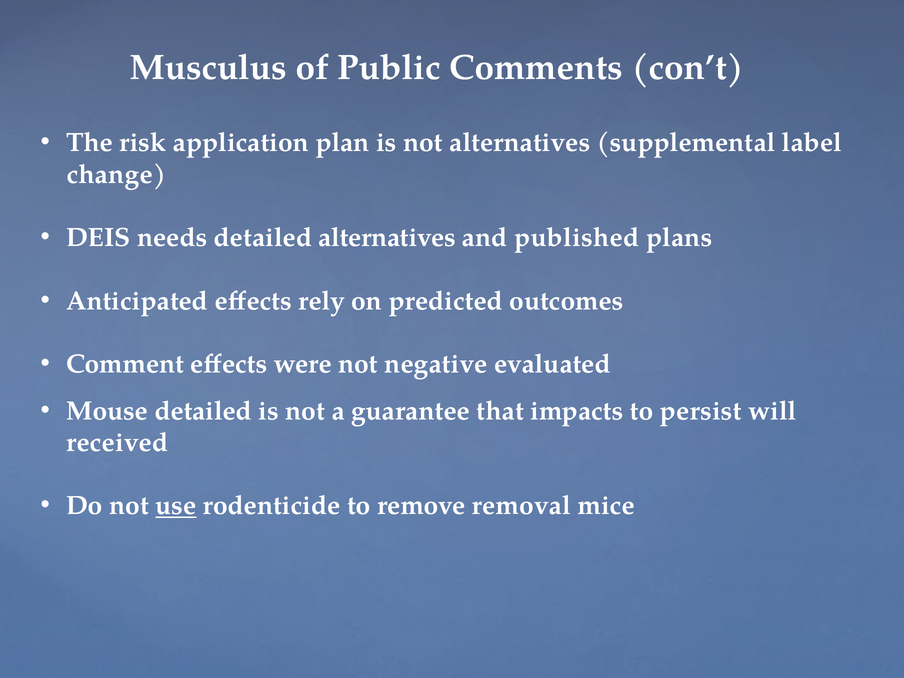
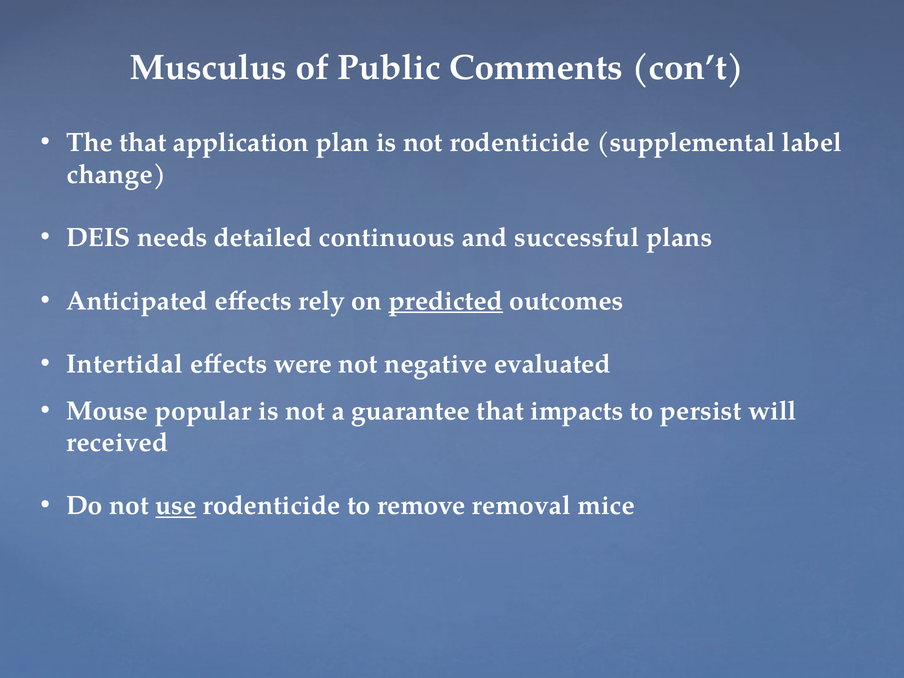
The risk: risk -> that (143, 143)
not alternatives: alternatives -> rodenticide (520, 143)
detailed alternatives: alternatives -> continuous (387, 238)
published: published -> successful (577, 238)
predicted underline: none -> present (446, 301)
Comment: Comment -> Intertidal (125, 364)
Mouse detailed: detailed -> popular (203, 411)
